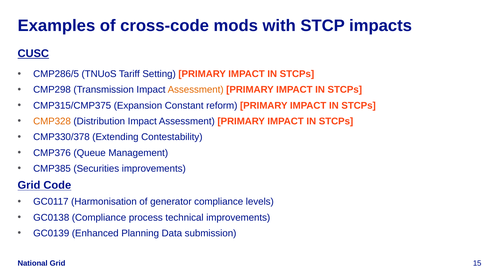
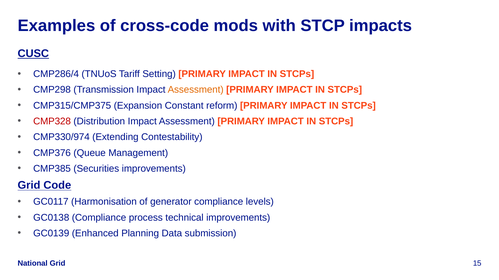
CMP286/5: CMP286/5 -> CMP286/4 (56, 74)
CMP328 colour: orange -> red (52, 122)
CMP330/378: CMP330/378 -> CMP330/974 (61, 137)
